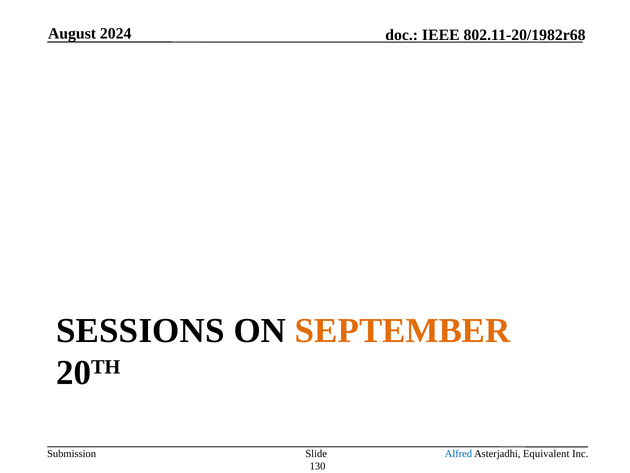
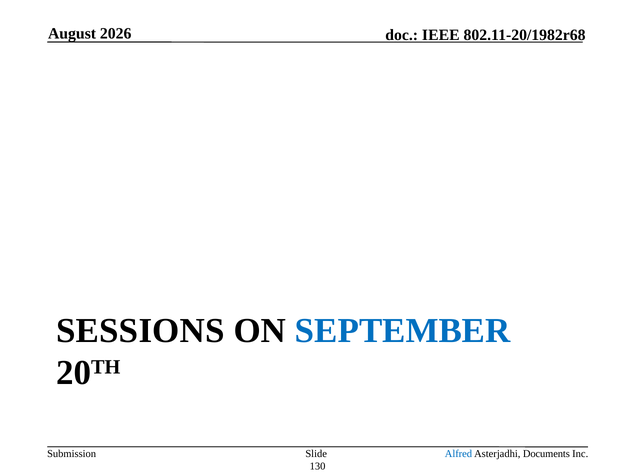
2024: 2024 -> 2026 (116, 33)
SEPTEMBER colour: orange -> blue (403, 330)
Equivalent: Equivalent -> Documents (546, 453)
